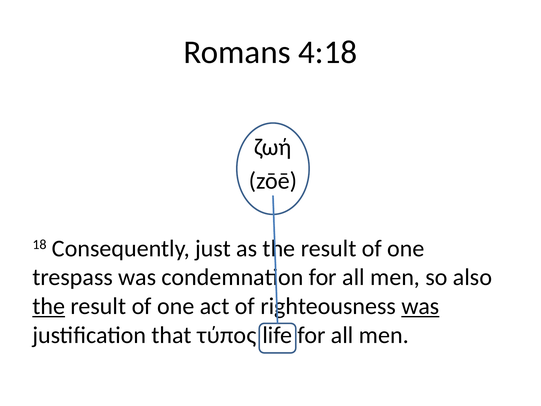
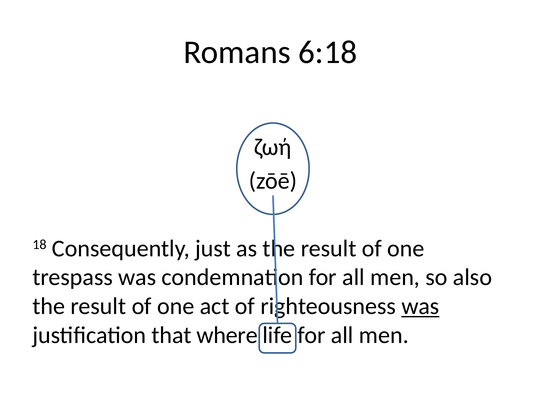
4:18: 4:18 -> 6:18 (328, 52)
the underline: present -> none (49, 306)
τύπος: τύπος -> where (227, 335)
